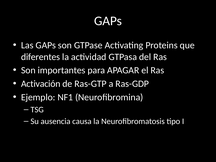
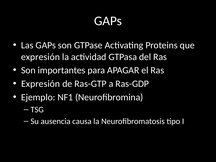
diferentes: diferentes -> expresión (40, 57)
Activación: Activación -> Expresión (41, 84)
